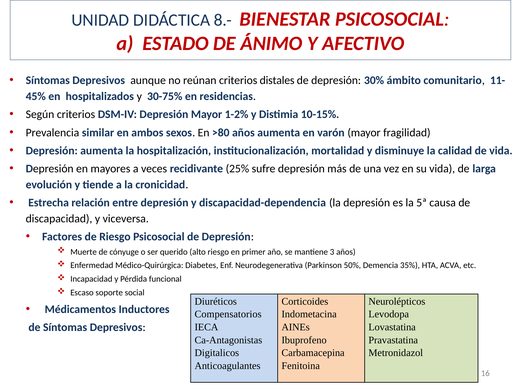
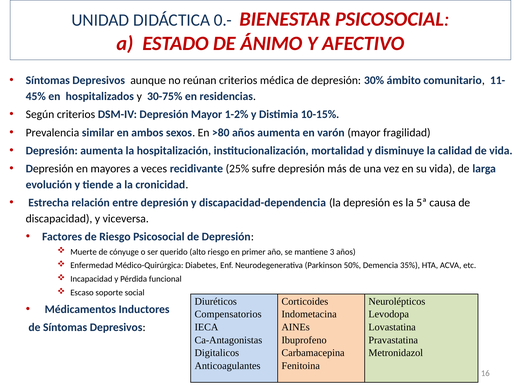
8.-: 8.- -> 0.- (223, 20)
distales: distales -> médica (277, 80)
